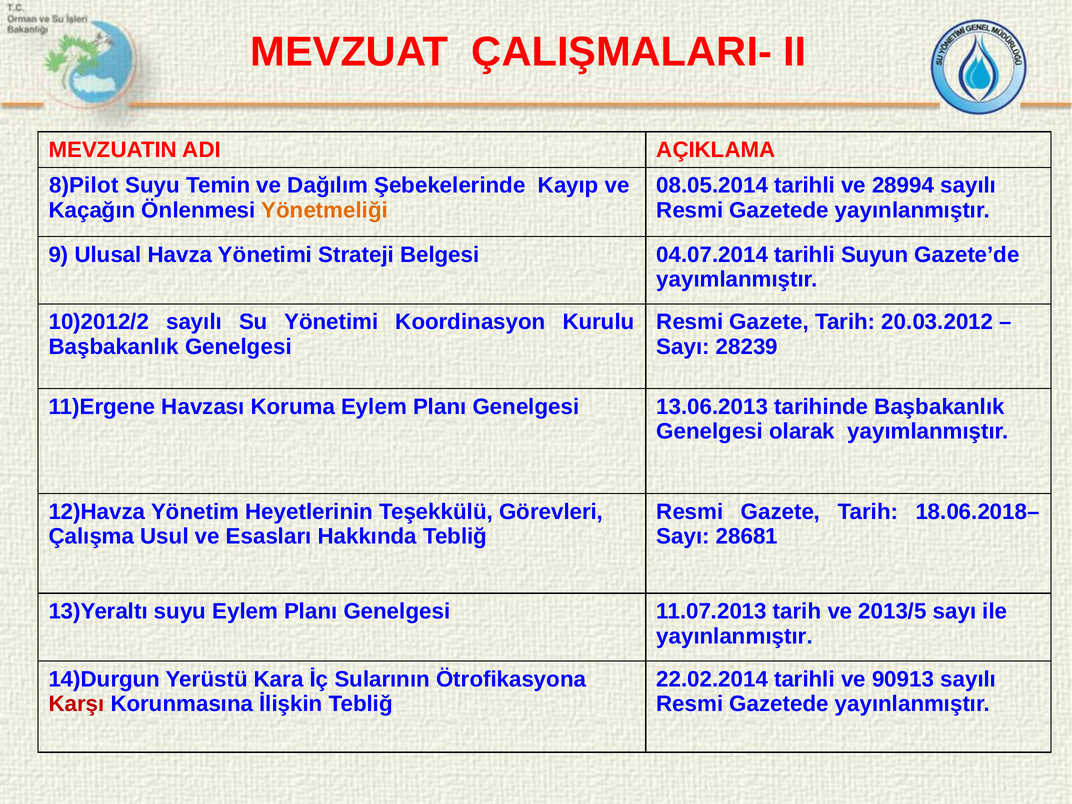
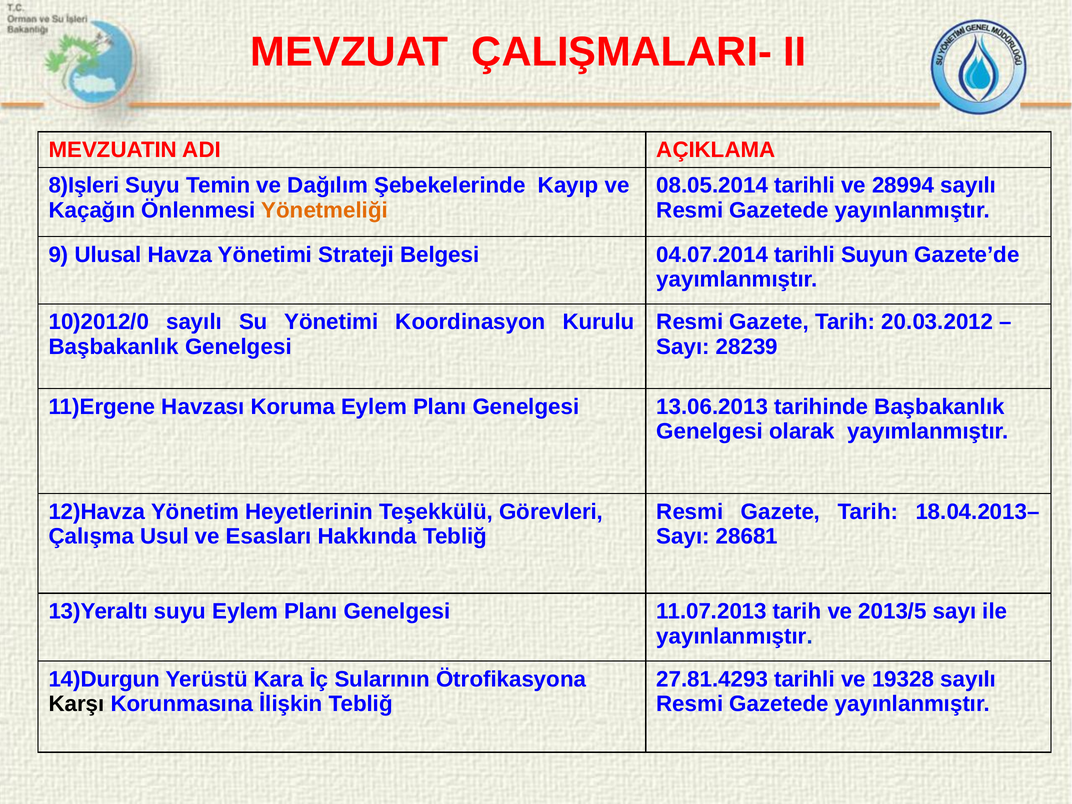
8)Pilot: 8)Pilot -> 8)Işleri (84, 186)
10)2012/2: 10)2012/2 -> 10)2012/0 (99, 322)
18.06.2018–: 18.06.2018– -> 18.04.2013– (978, 512)
22.02.2014: 22.02.2014 -> 27.81.4293 (712, 679)
90913: 90913 -> 19328 (903, 679)
Karşı colour: red -> black (76, 704)
